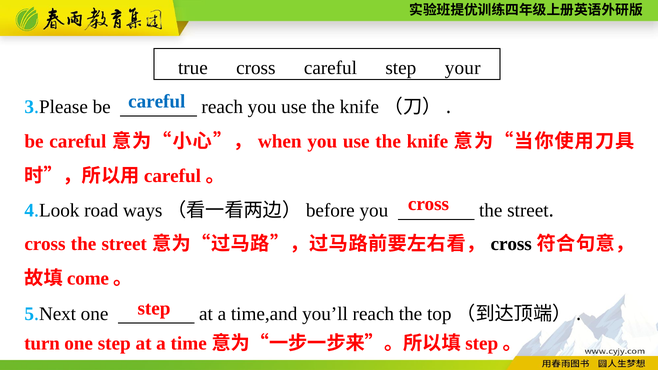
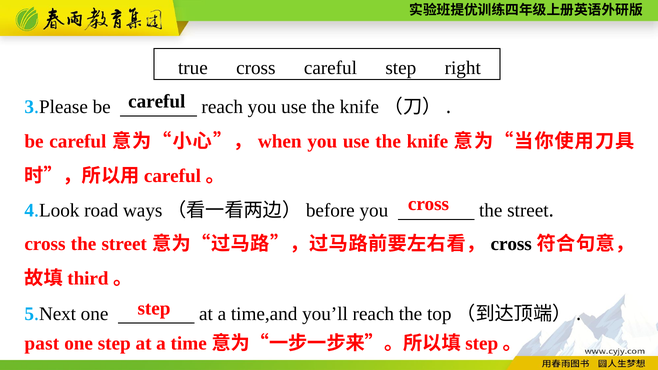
your: your -> right (463, 68)
careful colour: blue -> black (157, 101)
come: come -> third (88, 279)
turn: turn -> past (42, 344)
